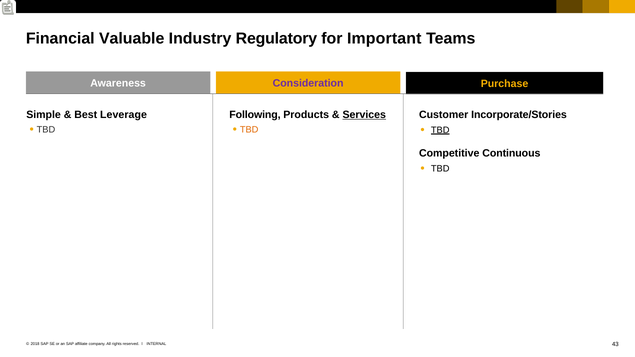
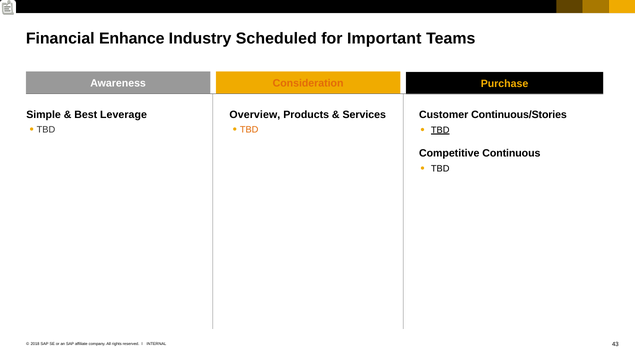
Valuable: Valuable -> Enhance (132, 38)
Regulatory: Regulatory -> Scheduled (276, 38)
Consideration colour: purple -> orange (308, 83)
Following: Following -> Overview (255, 115)
Services underline: present -> none (364, 115)
Incorporate/Stories: Incorporate/Stories -> Continuous/Stories (519, 115)
